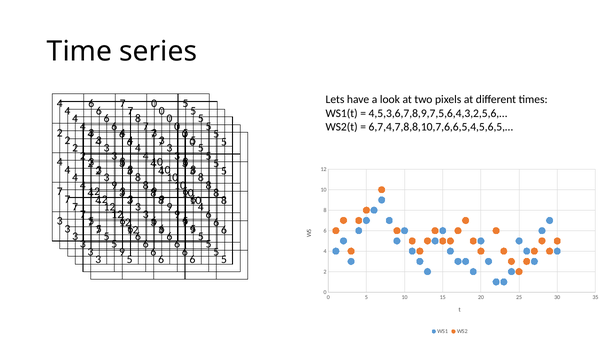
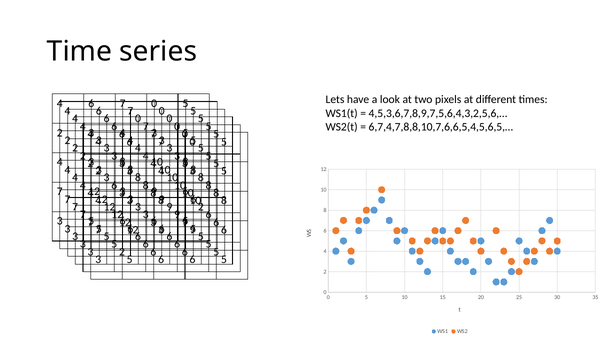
8: 8 -> 0 (138, 119)
9: 9 -> 6 (114, 185)
9 4: 4 -> 2 (201, 207)
9: 9 -> 2 (122, 252)
